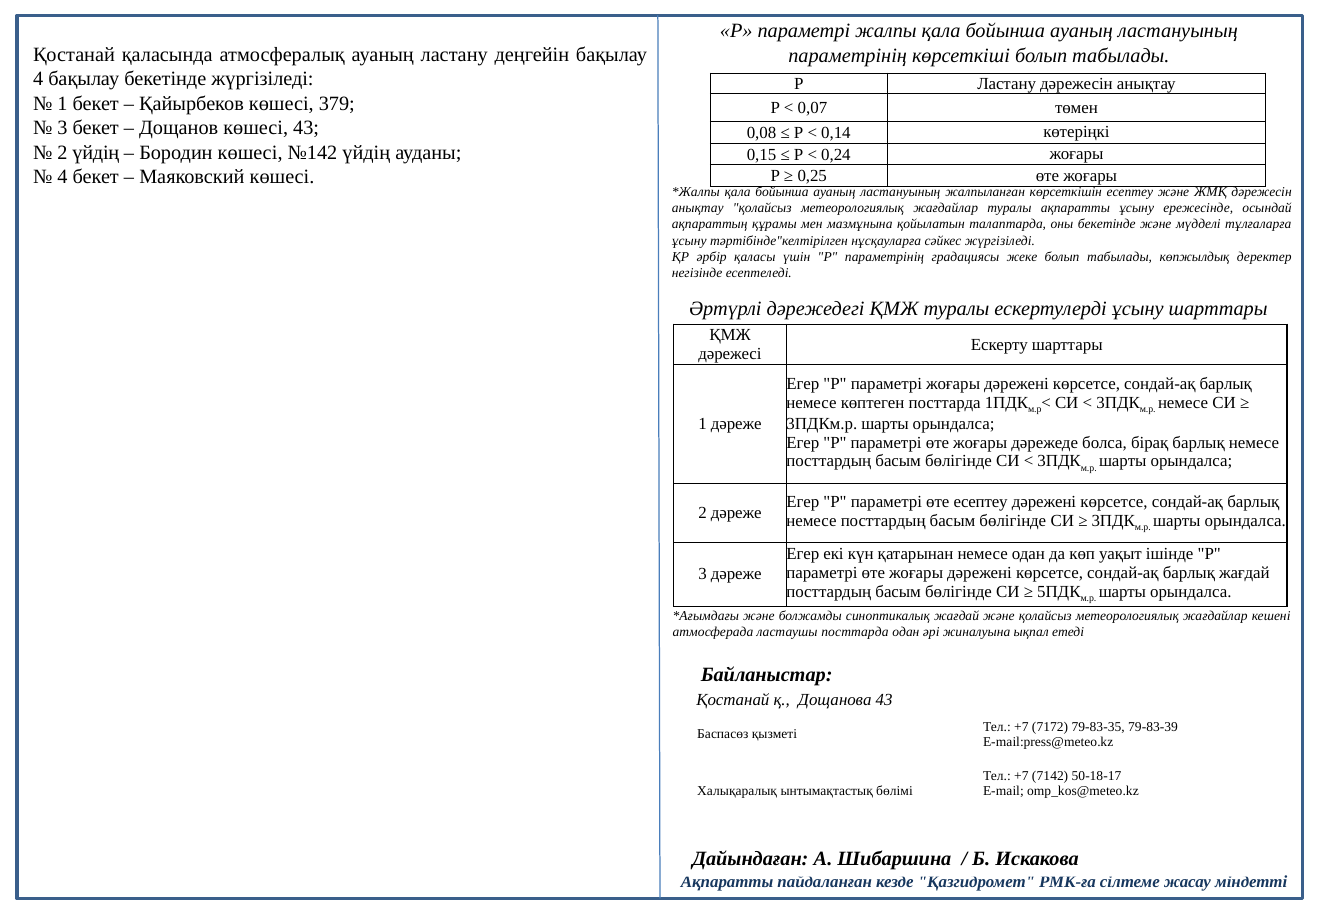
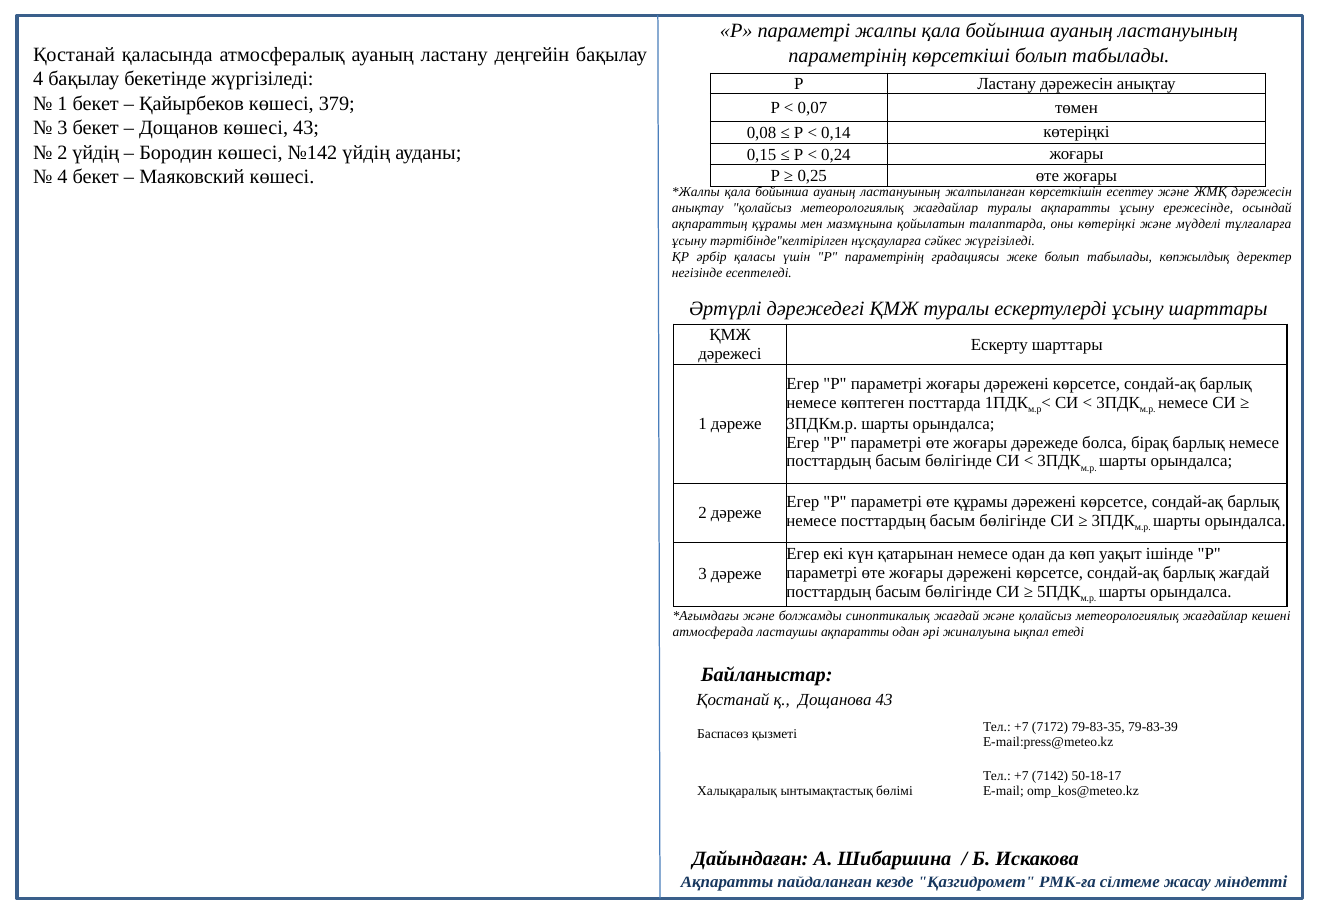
оны бекетінде: бекетінде -> көтеріңкі (1107, 224)
өте есептеу: есептеу -> құрамы (981, 502)
ластаушы посттарда: посттарда -> ақпаратты (855, 632)
